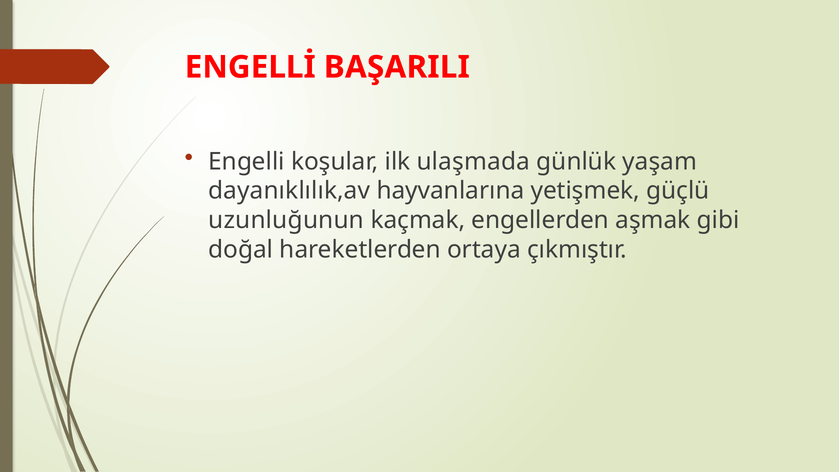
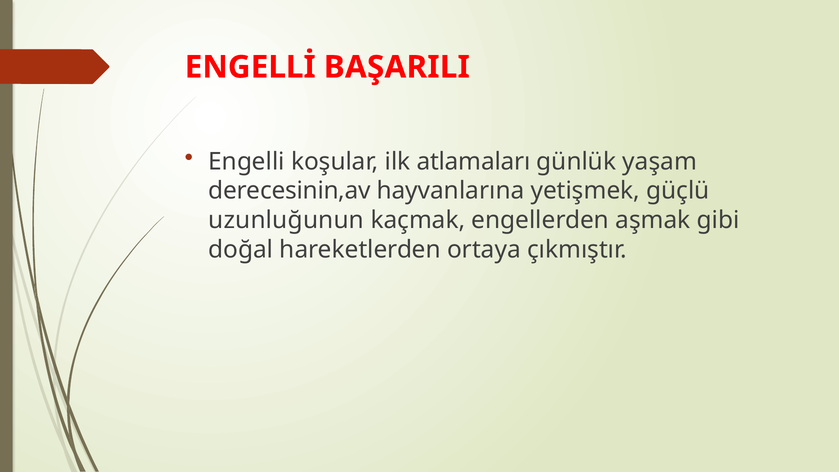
ulaşmada: ulaşmada -> atlamaları (474, 162)
dayanıklılık,av: dayanıklılık,av -> derecesinin,av (289, 191)
